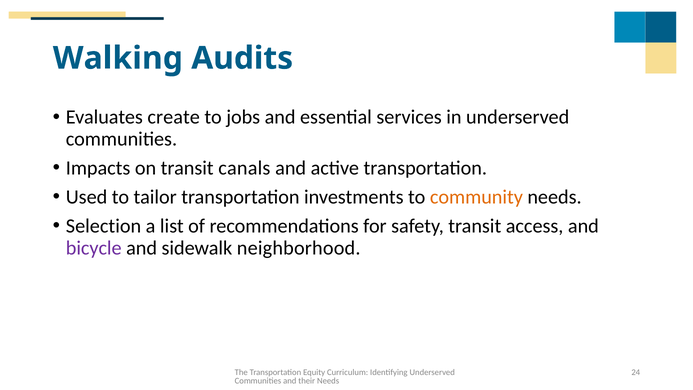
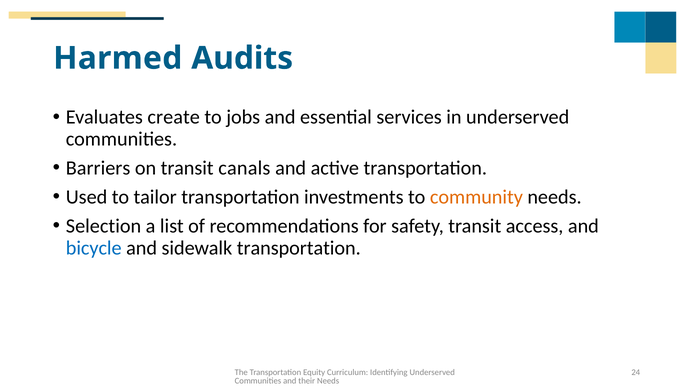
Walking: Walking -> Harmed (118, 58)
Impacts: Impacts -> Barriers (98, 168)
bicycle colour: purple -> blue (94, 248)
sidewalk neighborhood: neighborhood -> transportation (299, 248)
